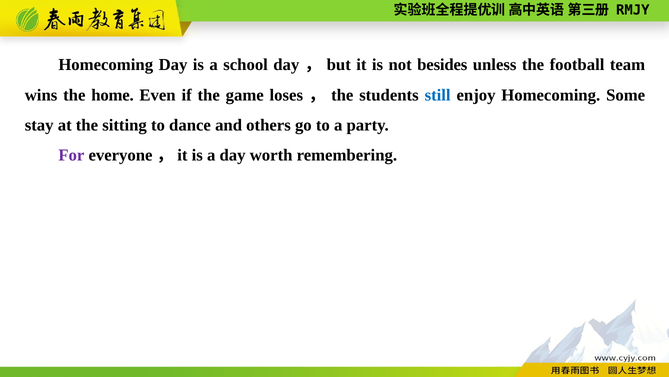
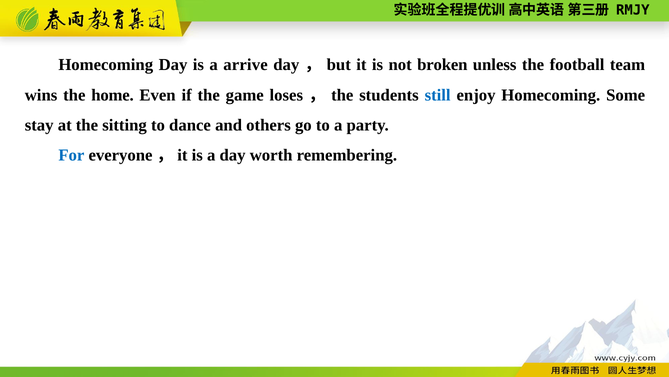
school: school -> arrive (246, 65)
besides: besides -> broken (442, 65)
For colour: purple -> blue (71, 155)
